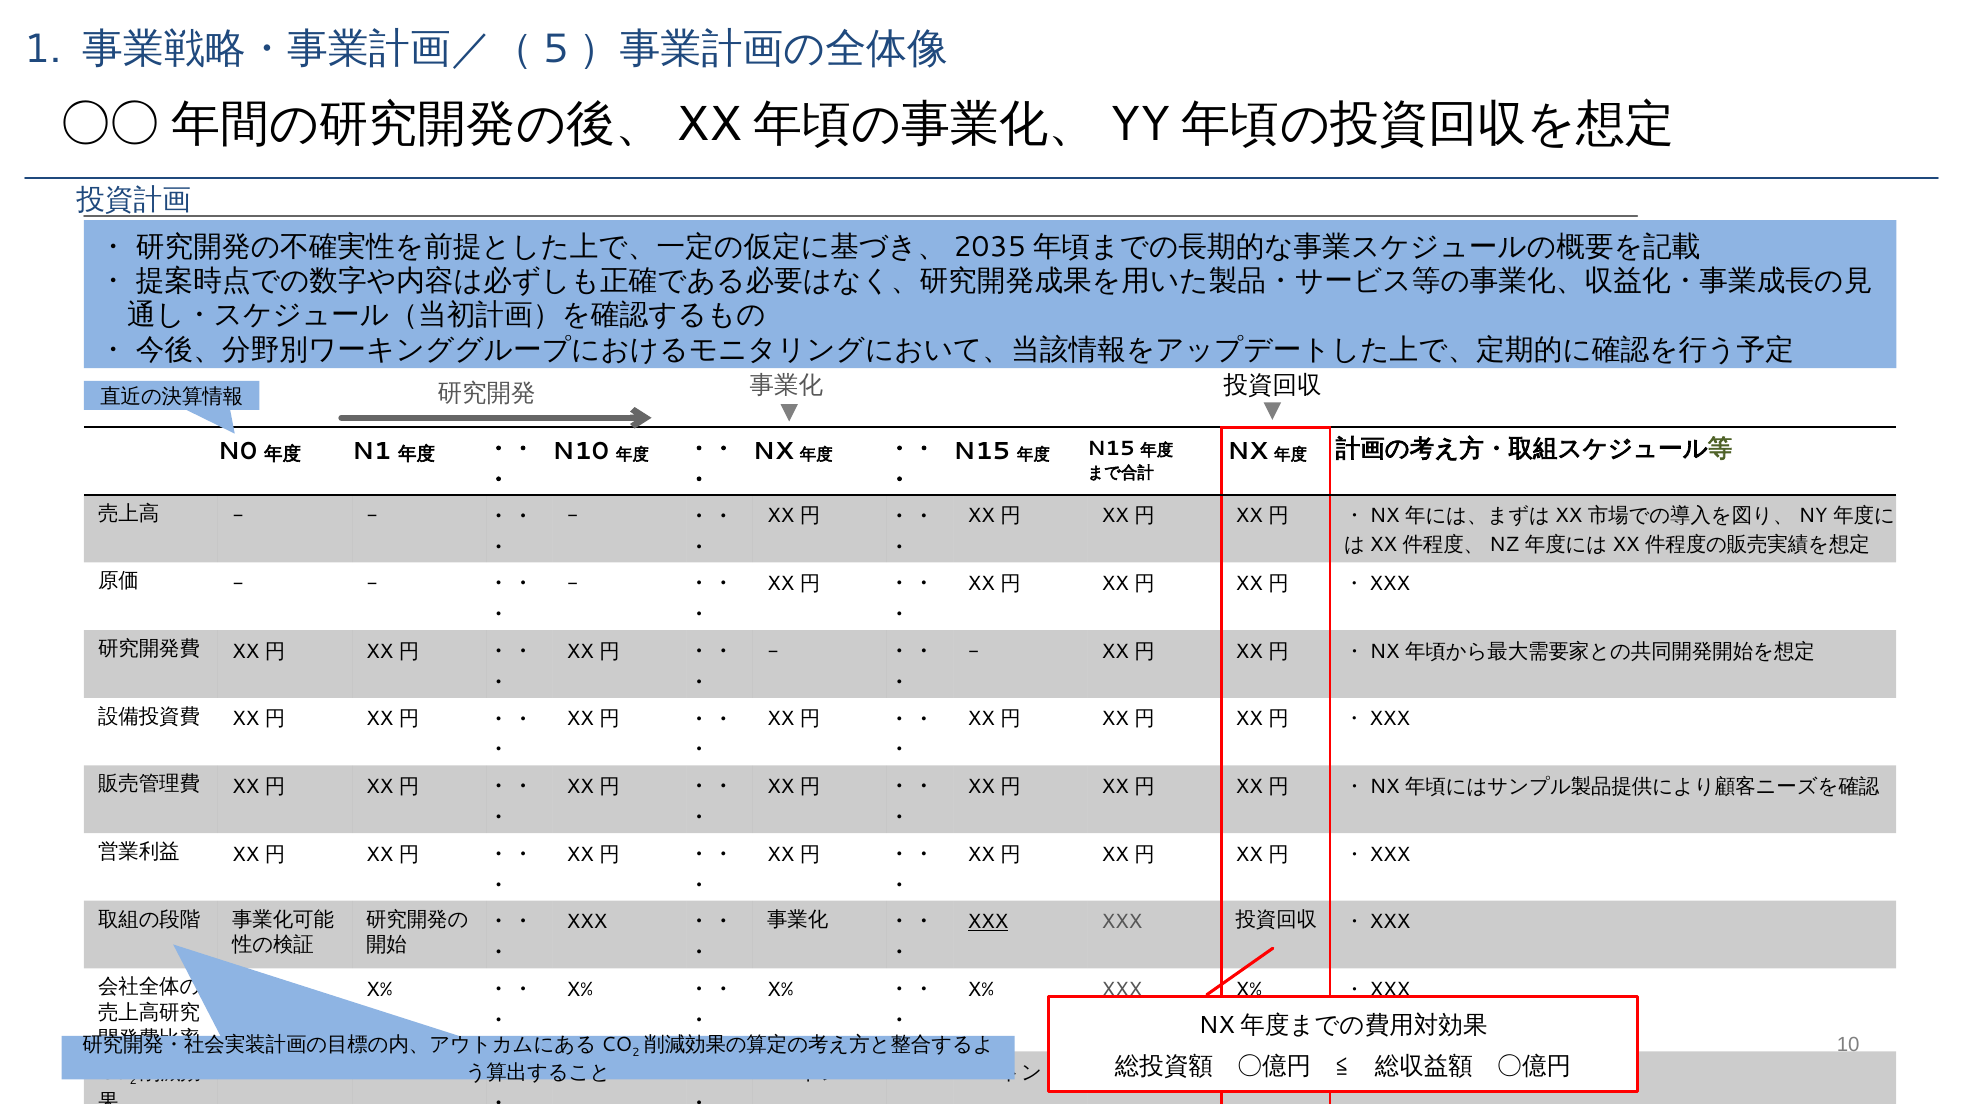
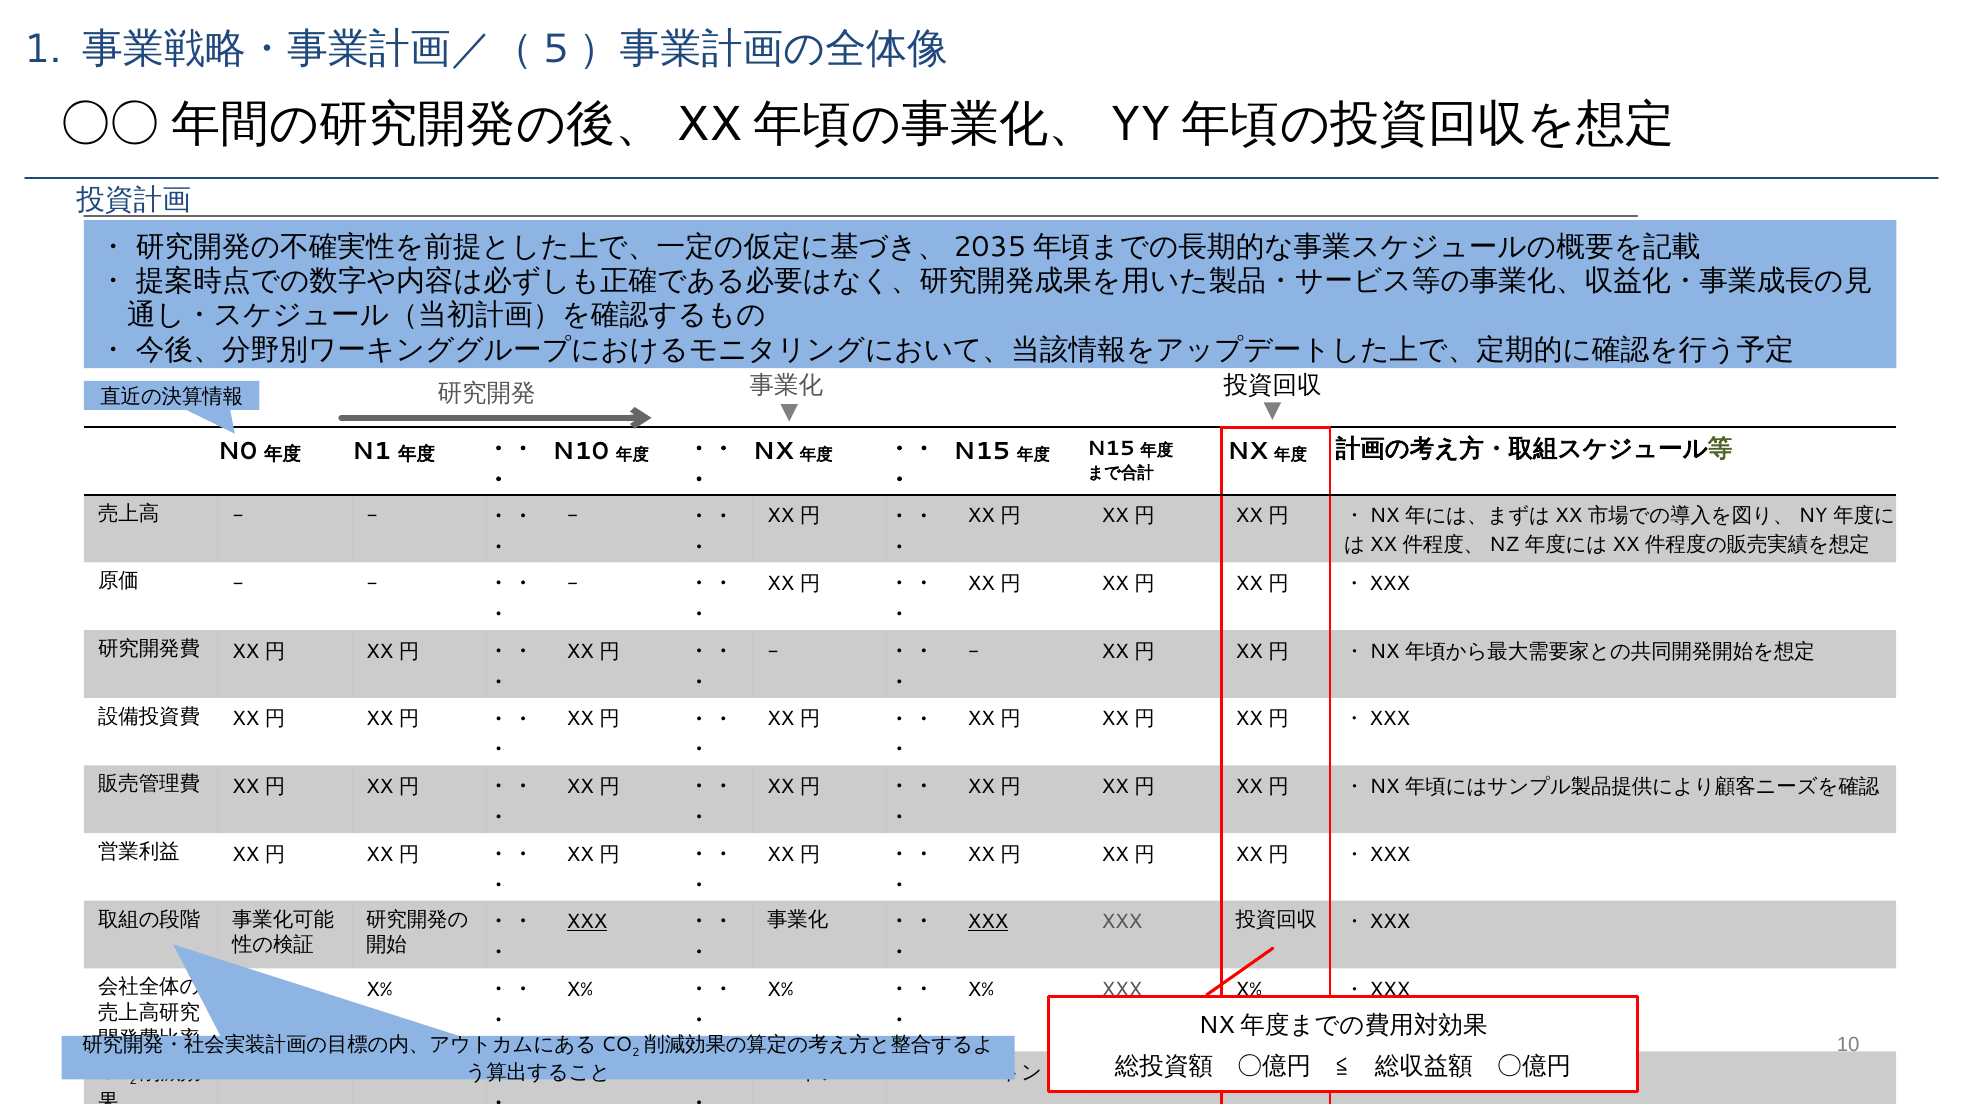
XXX underline: none -> present (587, 922)
